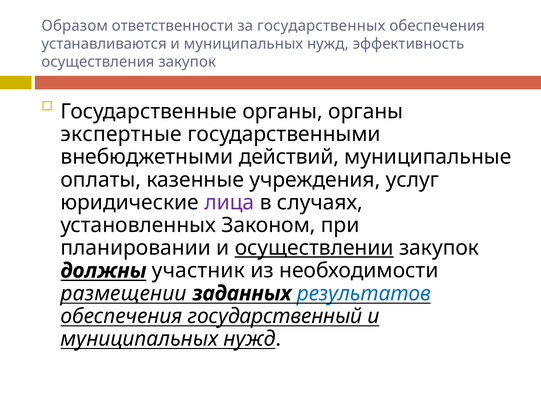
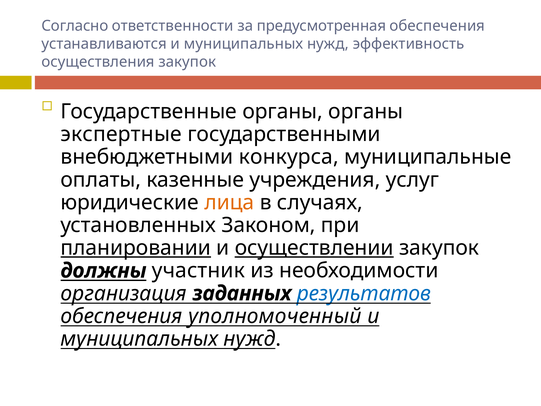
Образом: Образом -> Согласно (75, 26)
государственных: государственных -> предусмотренная (321, 26)
действий: действий -> конкурса (289, 157)
лица colour: purple -> orange (229, 202)
планировании underline: none -> present (136, 248)
размещении: размещении -> организация (124, 293)
государственный: государственный -> уполномоченный (275, 316)
